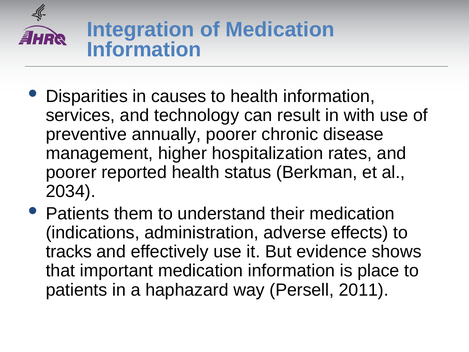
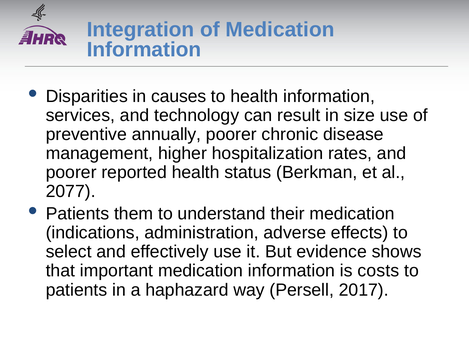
with: with -> size (359, 115)
2034: 2034 -> 2077 (71, 191)
tracks: tracks -> select (69, 252)
place: place -> costs (378, 271)
2011: 2011 -> 2017 (364, 290)
